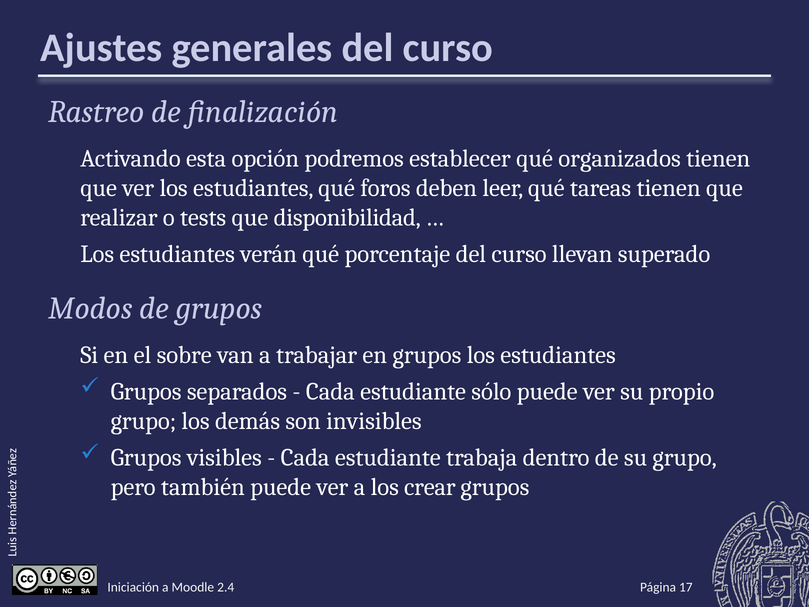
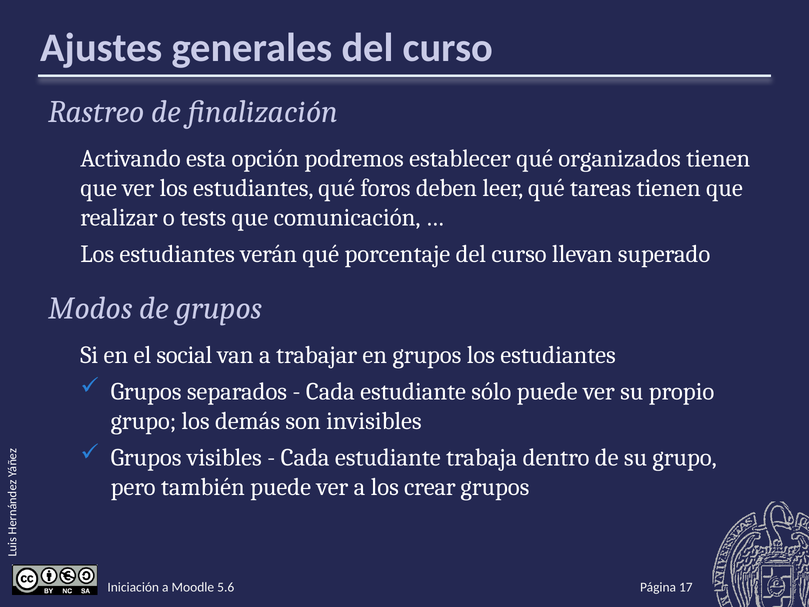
disponibilidad: disponibilidad -> comunicación (347, 218)
sobre: sobre -> social (184, 355)
2.4: 2.4 -> 5.6 (226, 587)
